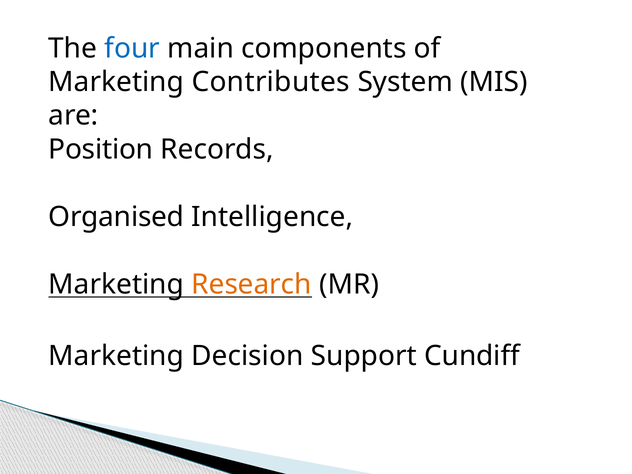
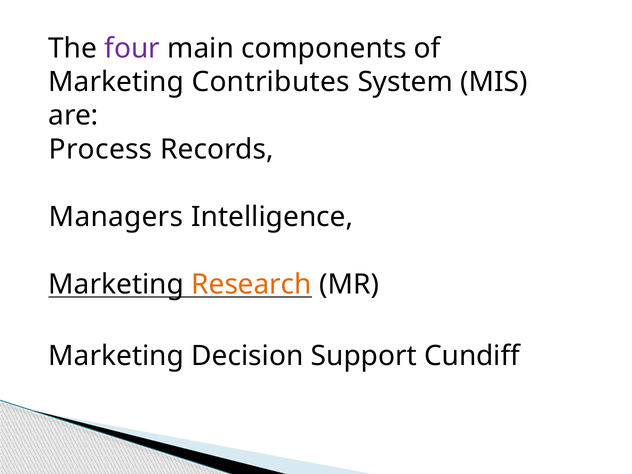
four colour: blue -> purple (132, 48)
Position: Position -> Process (101, 149)
Organised: Organised -> Managers (116, 217)
